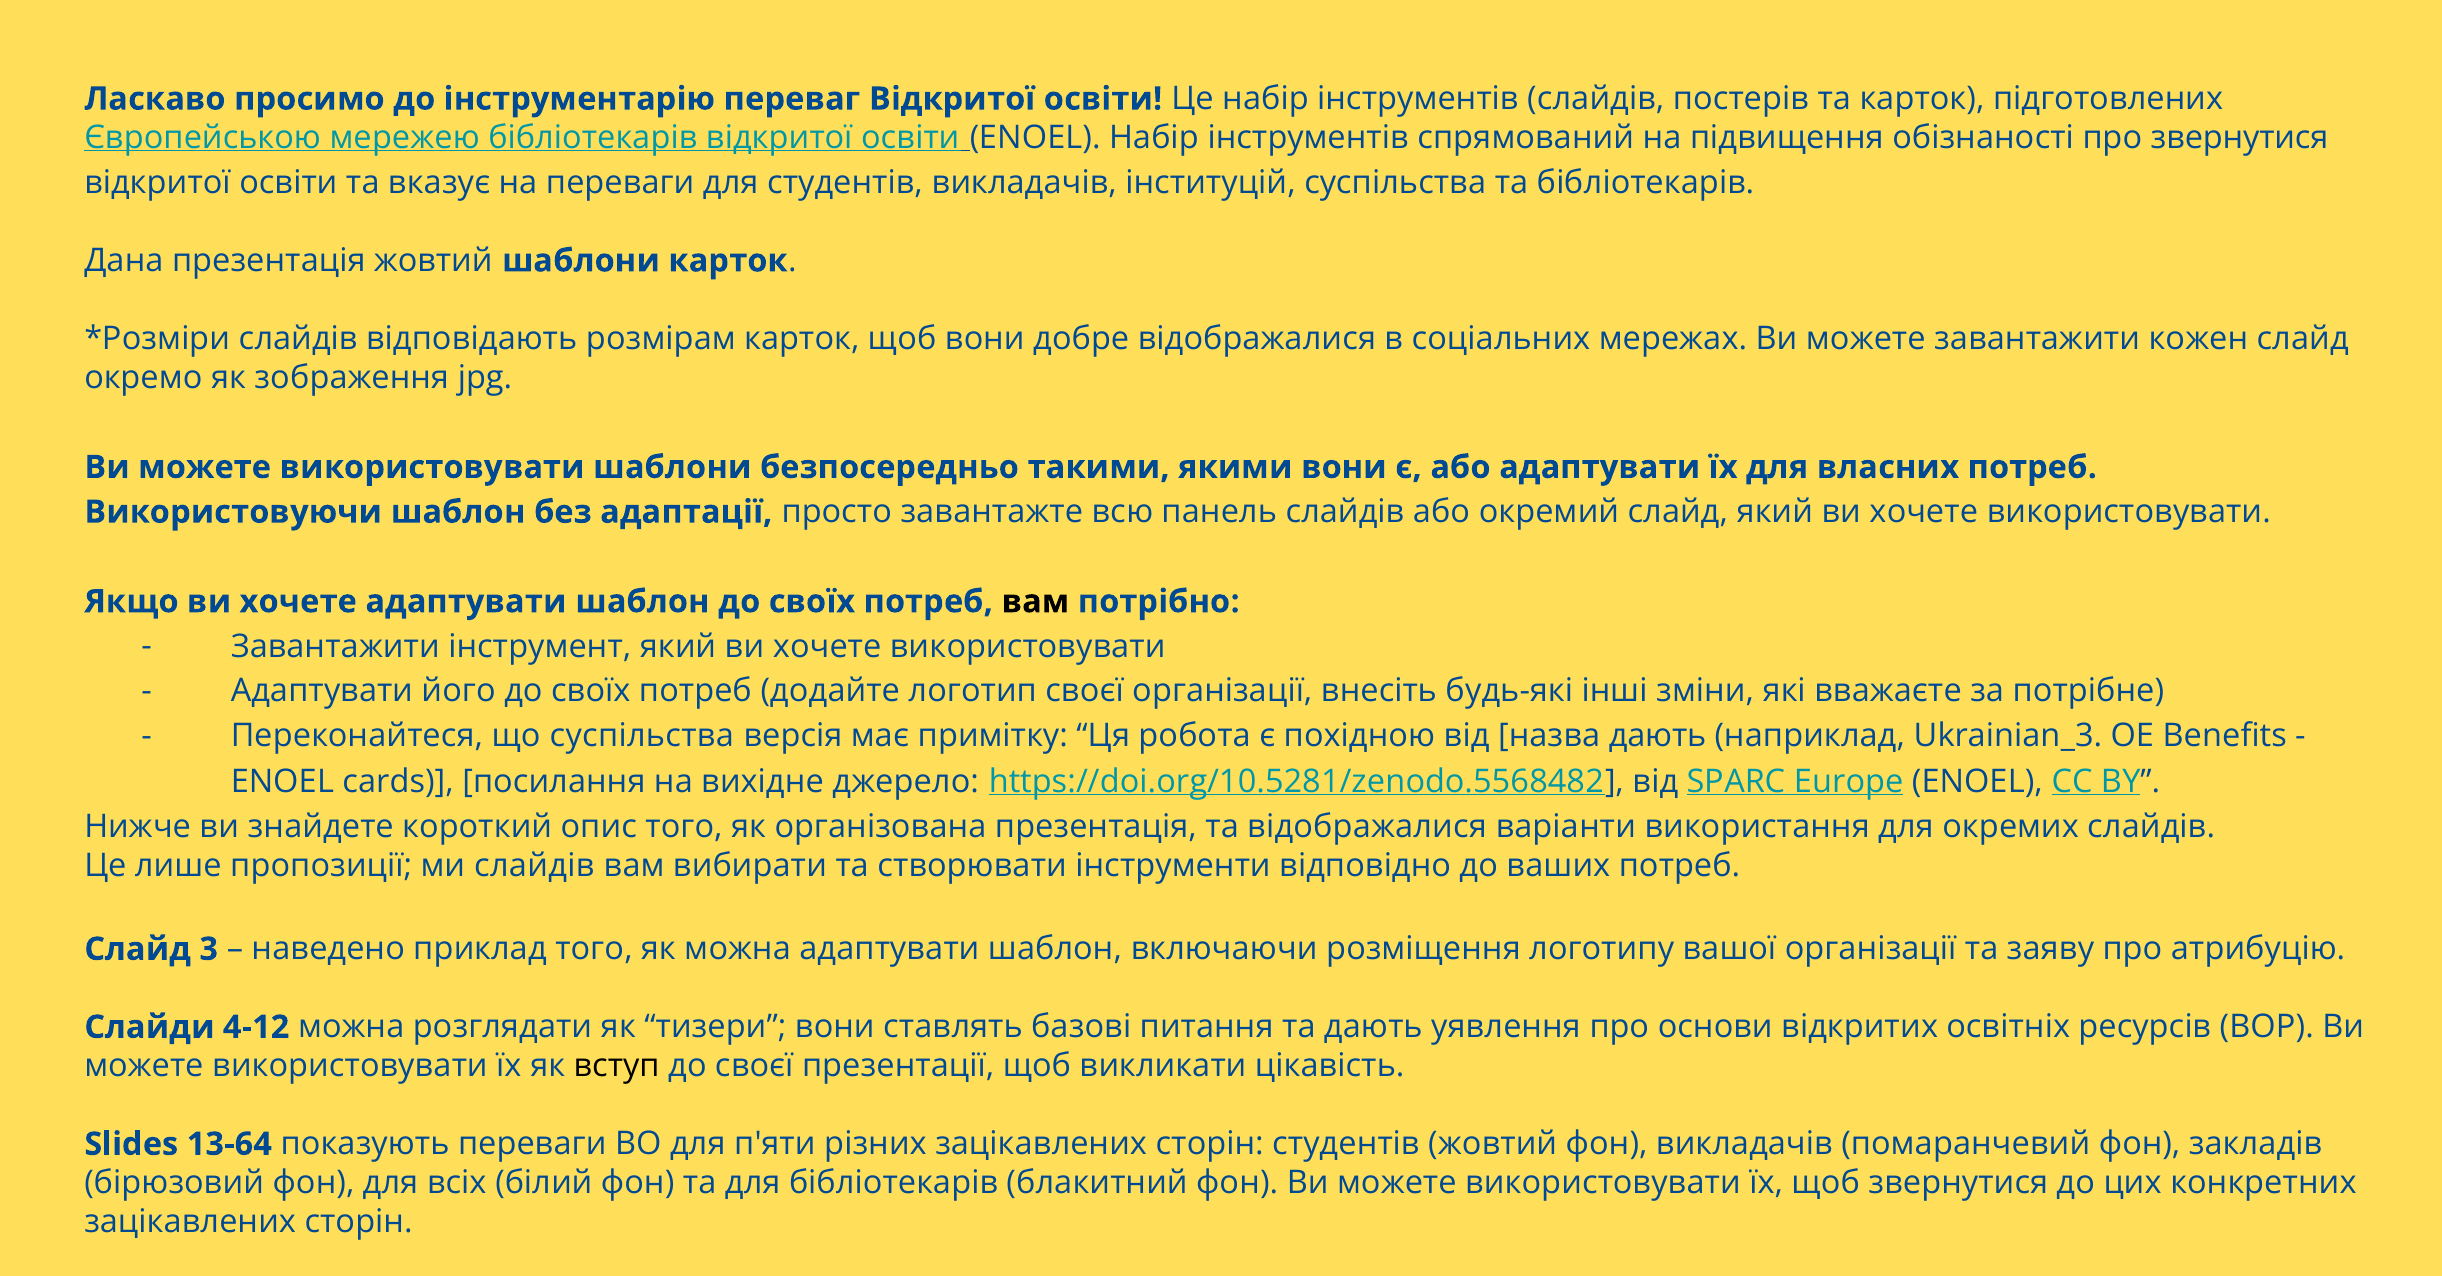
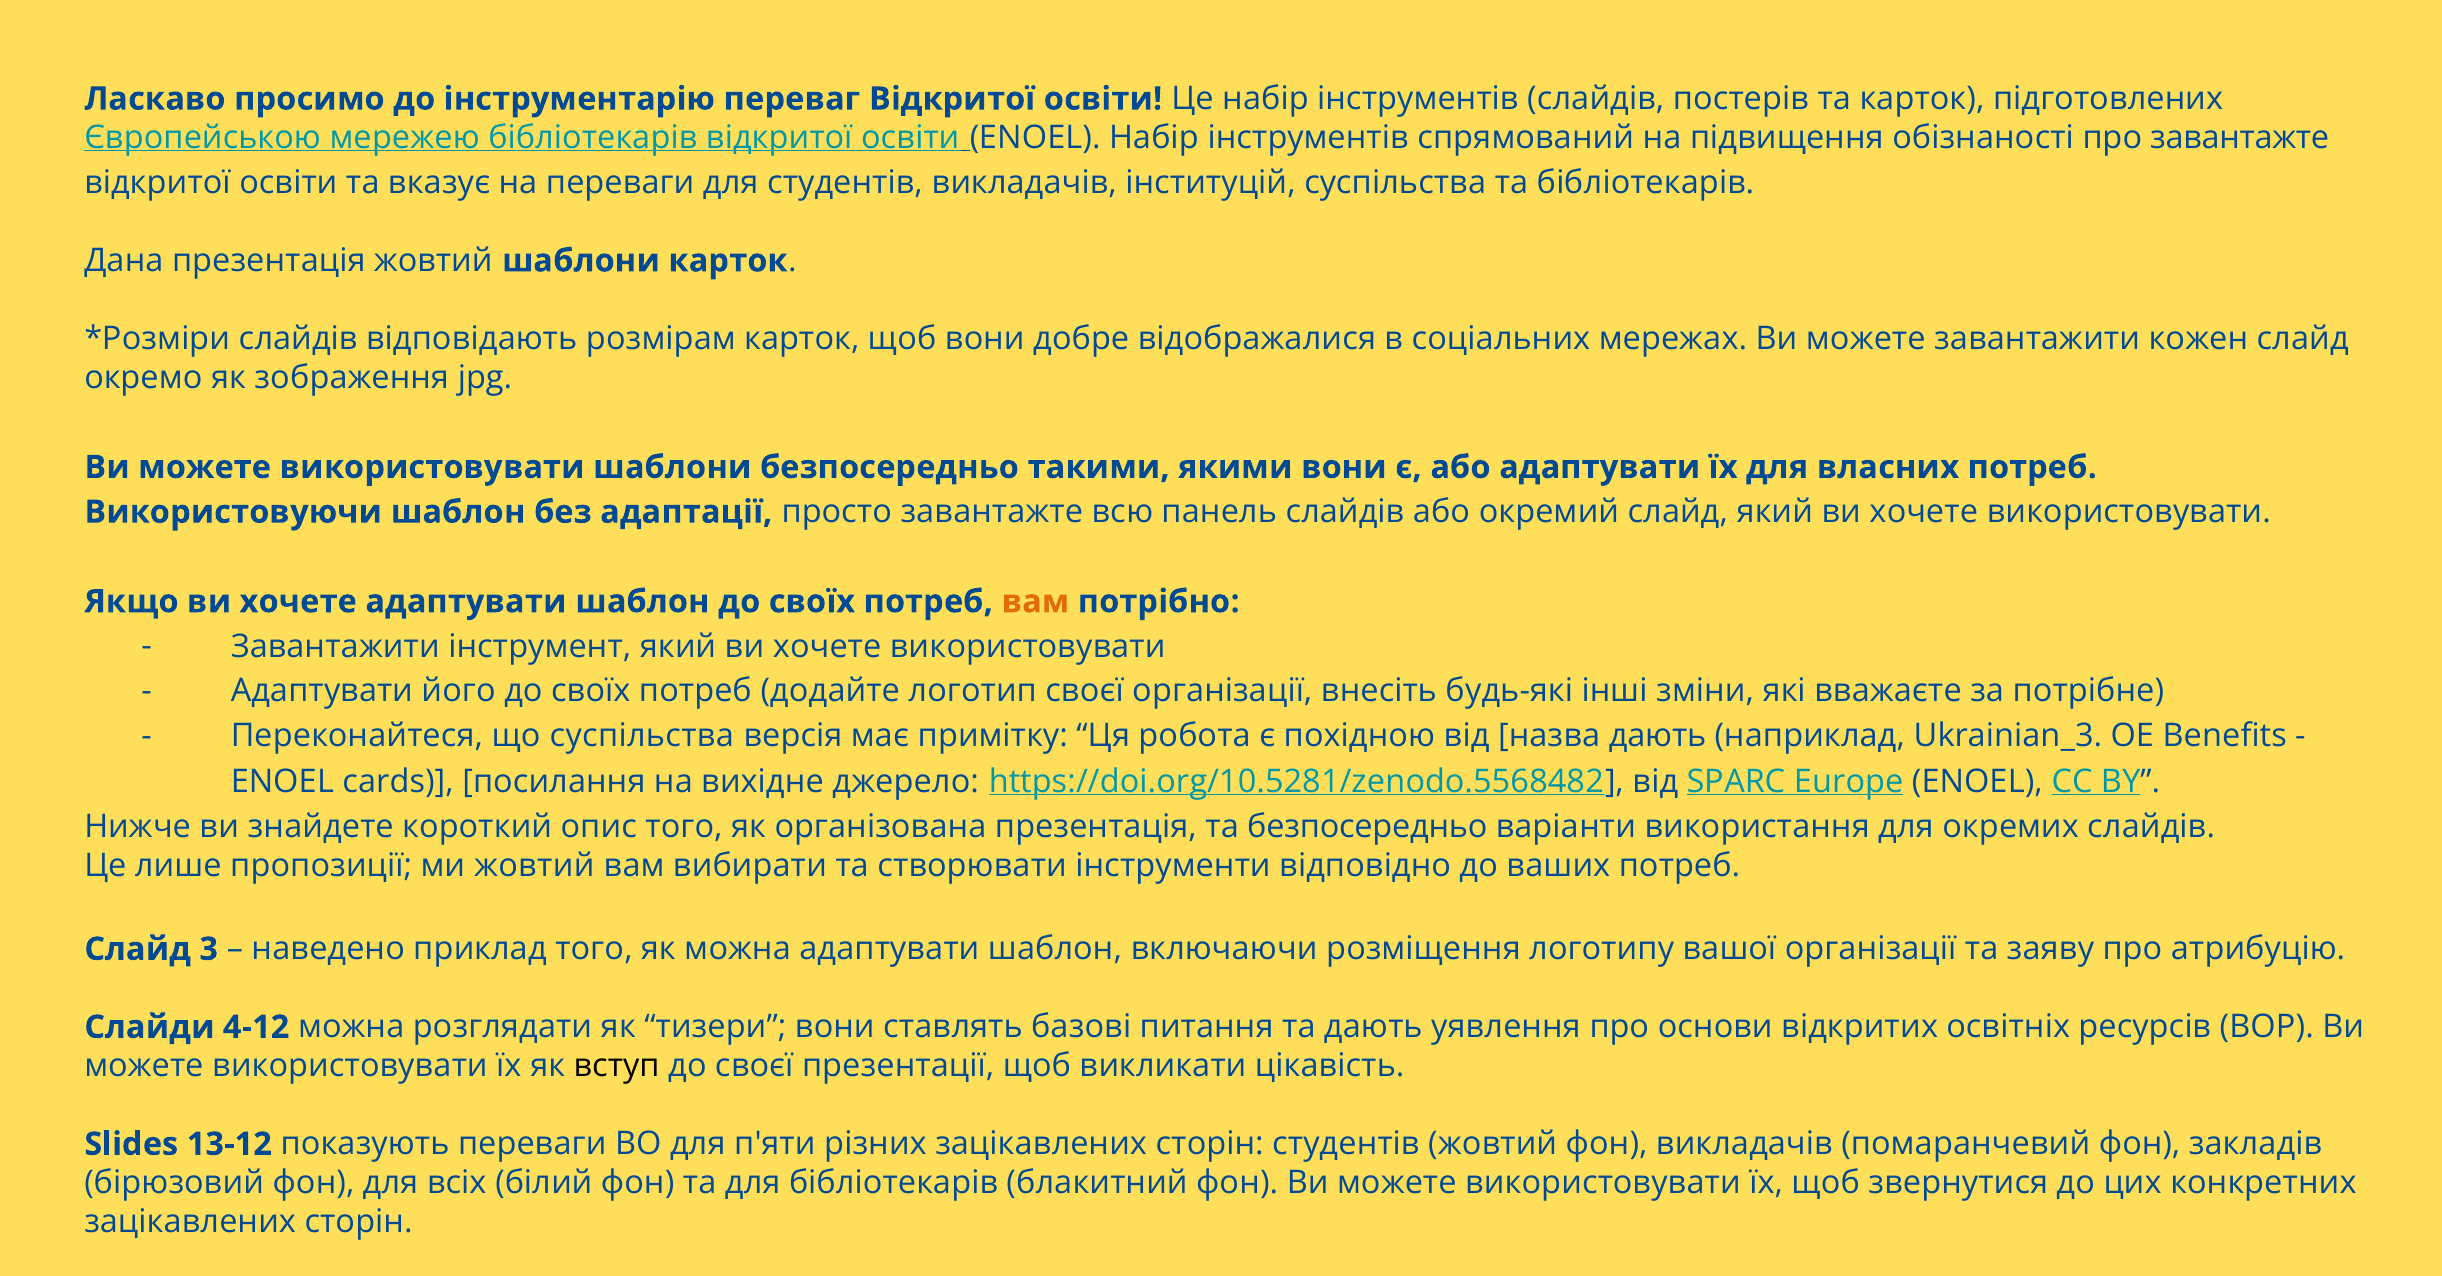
про звернутися: звернутися -> завантажте (2240, 138)
вам colour: black -> orange (1035, 602)
та відображалися: відображалися -> безпосередньо (1367, 826)
ми слайдів: слайдів -> жовтий (534, 865)
13-64: 13-64 -> 13-12 (229, 1144)
